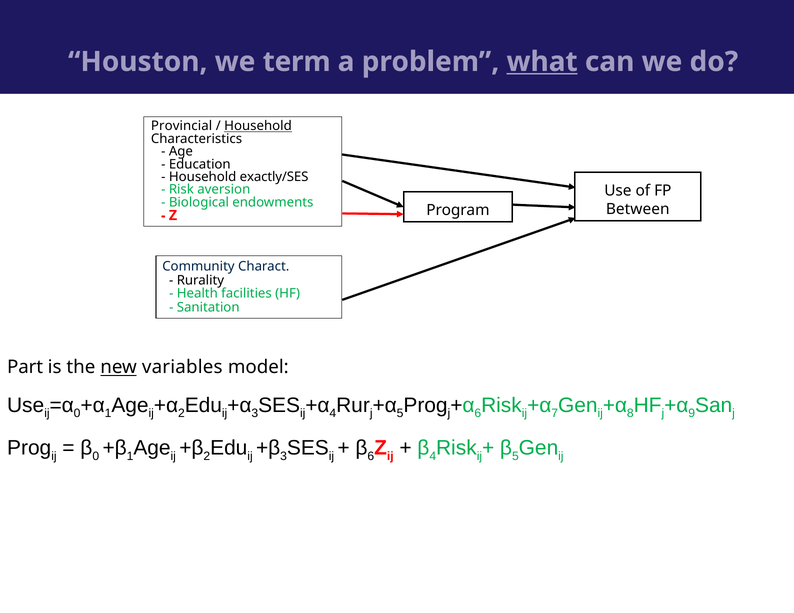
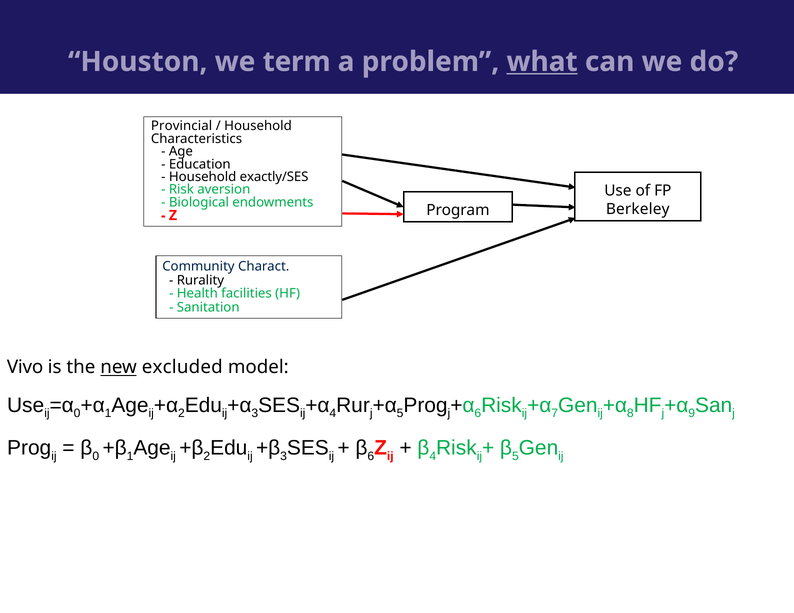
Household underline: present -> none (258, 126)
Between: Between -> Berkeley (638, 209)
Part: Part -> Vivo (25, 367)
variables: variables -> excluded (182, 367)
